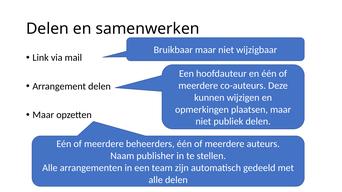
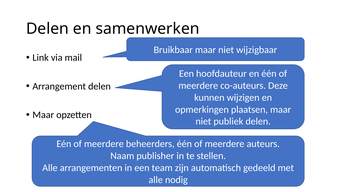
alle delen: delen -> nodig (176, 180)
